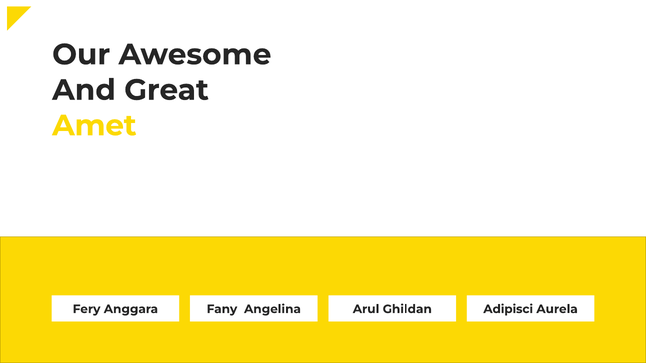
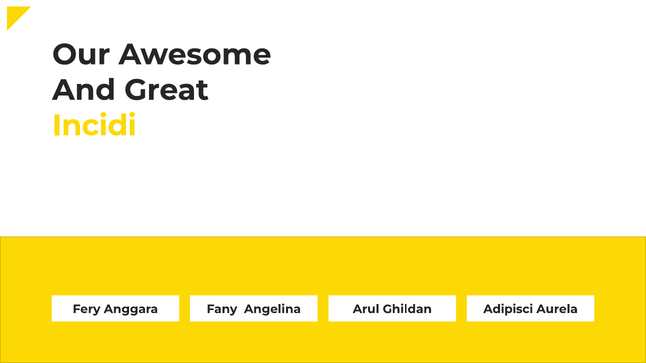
Amet: Amet -> Incidi (94, 126)
